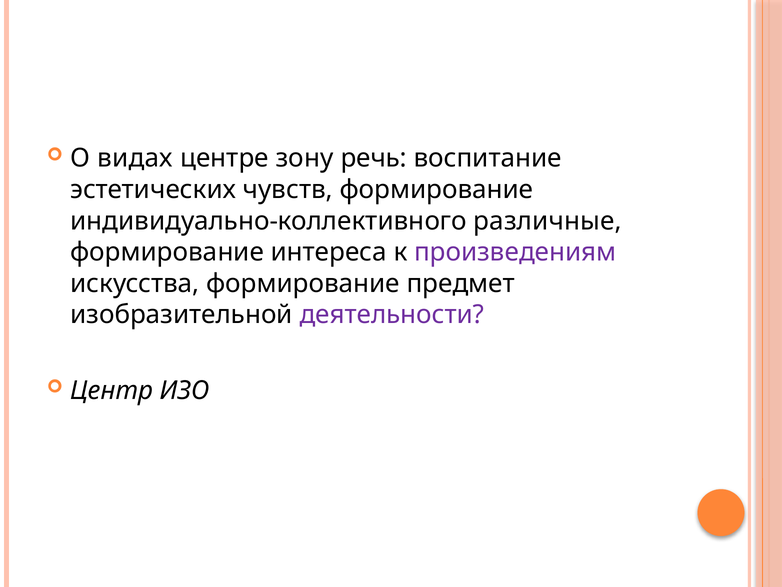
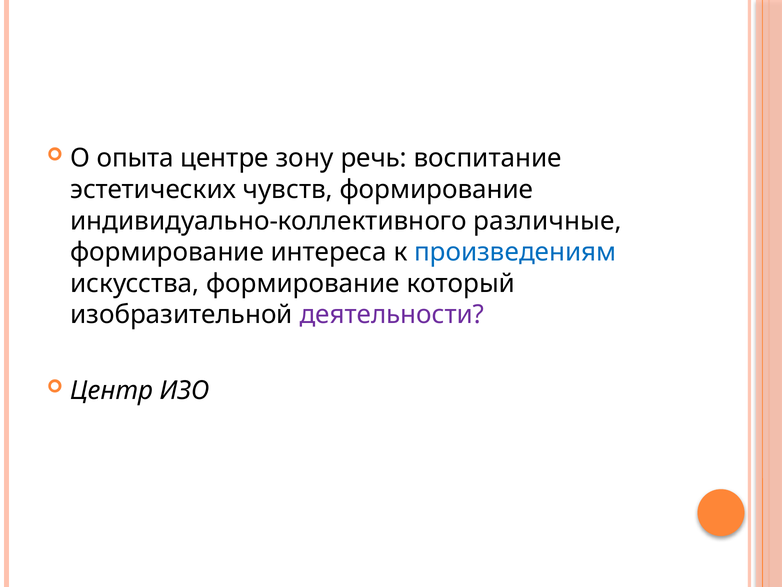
видах: видах -> опыта (135, 158)
произведениям colour: purple -> blue (515, 252)
предмет: предмет -> который (461, 283)
